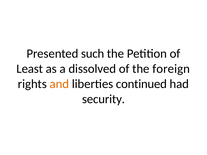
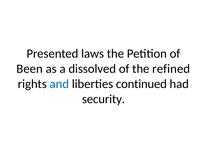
such: such -> laws (93, 54)
Least: Least -> Been (30, 69)
foreign: foreign -> refined (171, 69)
and colour: orange -> blue (59, 84)
